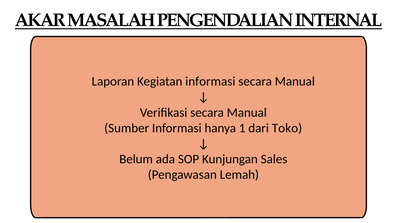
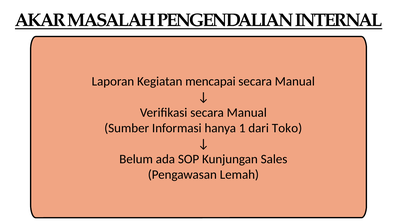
Kegiatan informasi: informasi -> mencapai (210, 82)
